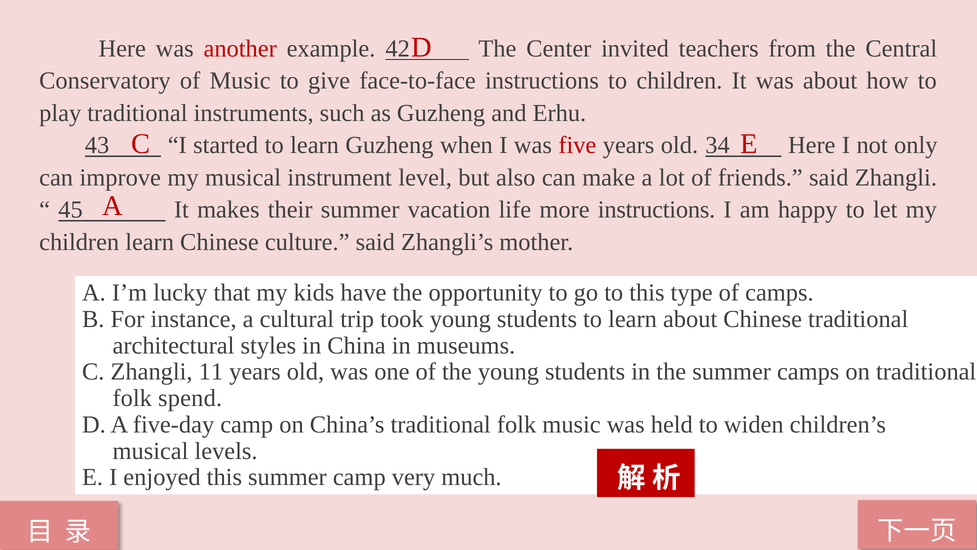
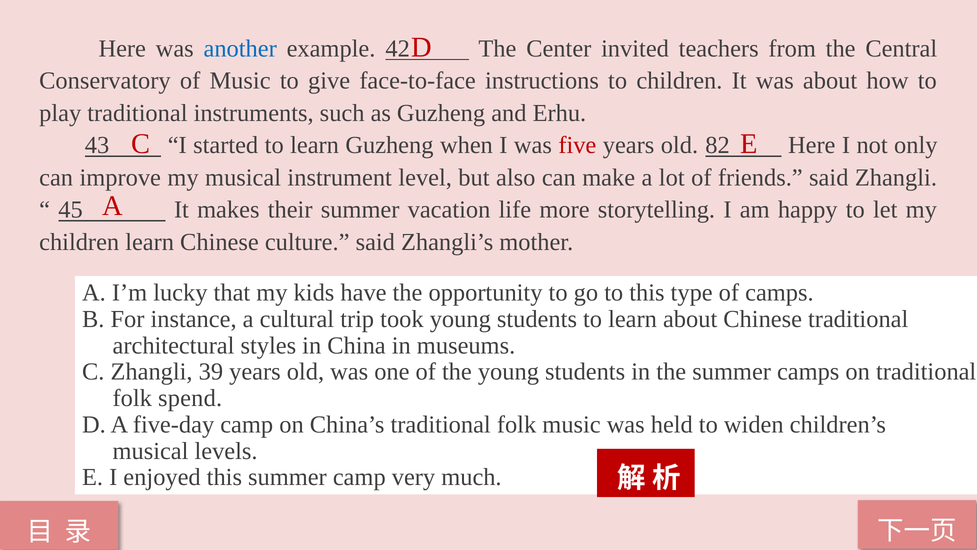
another colour: red -> blue (240, 49)
34: 34 -> 82 (718, 145)
more instructions: instructions -> storytelling (656, 210)
11: 11 -> 39 (211, 372)
